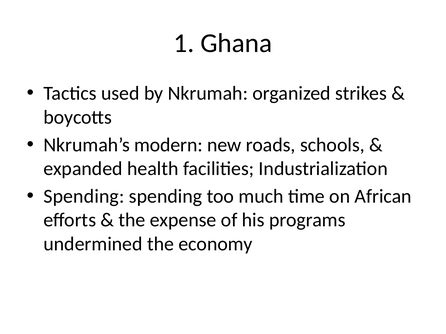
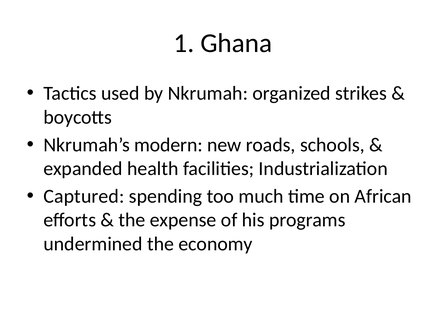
Spending: Spending -> Captured (84, 197)
